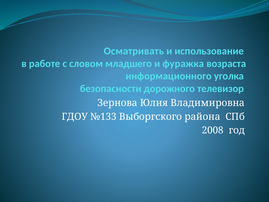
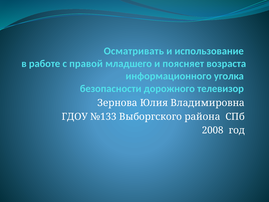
словом: словом -> правой (86, 63)
фуражка: фуражка -> поясняет (183, 63)
